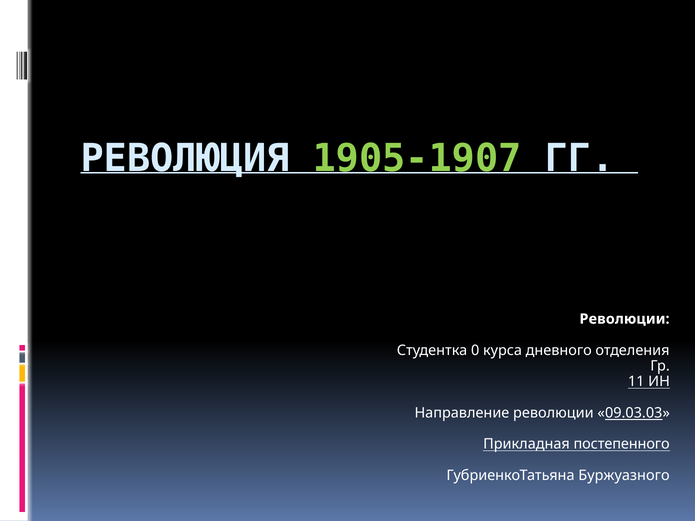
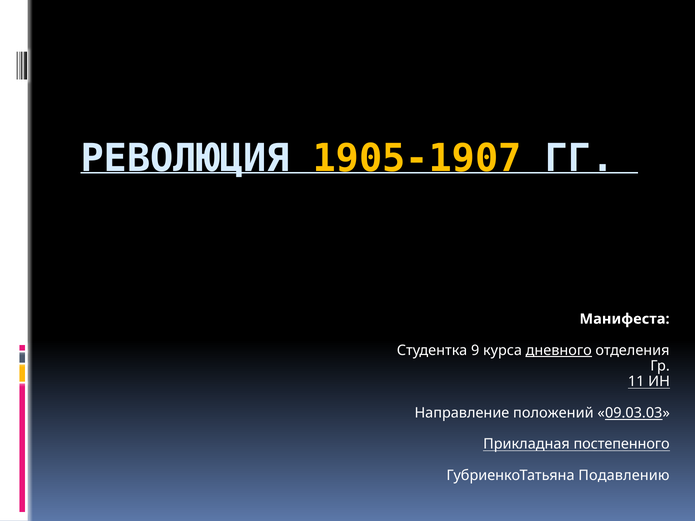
1905-1907 colour: light green -> yellow (417, 159)
Революции: Революции -> Манифеста (625, 319)
0: 0 -> 9 (475, 350)
дневного underline: none -> present (559, 350)
Направление революции: революции -> положений (553, 413)
Буржуазного: Буржуазного -> Подавлению (624, 476)
